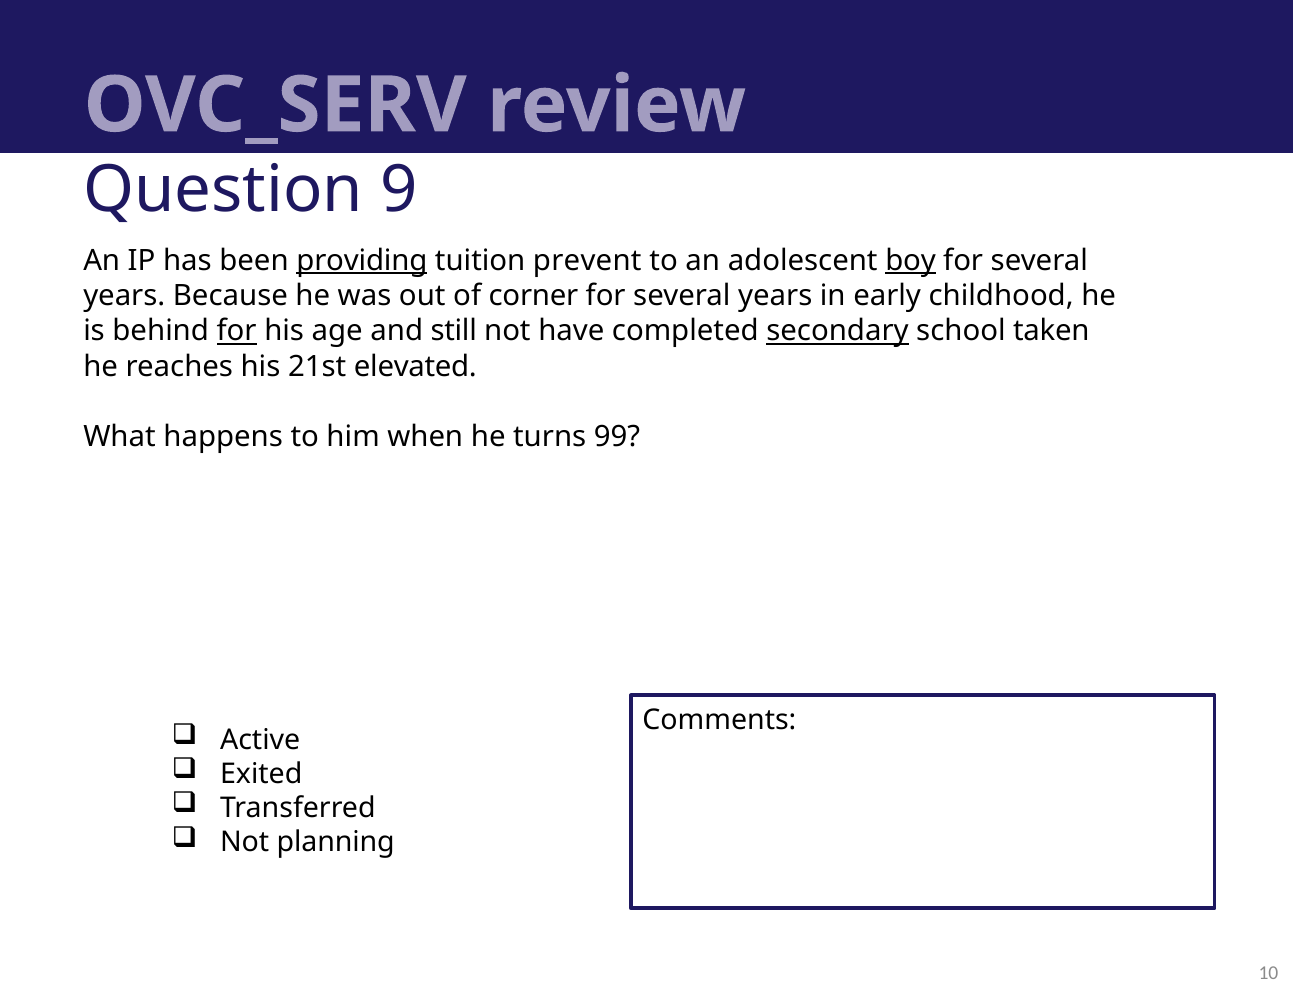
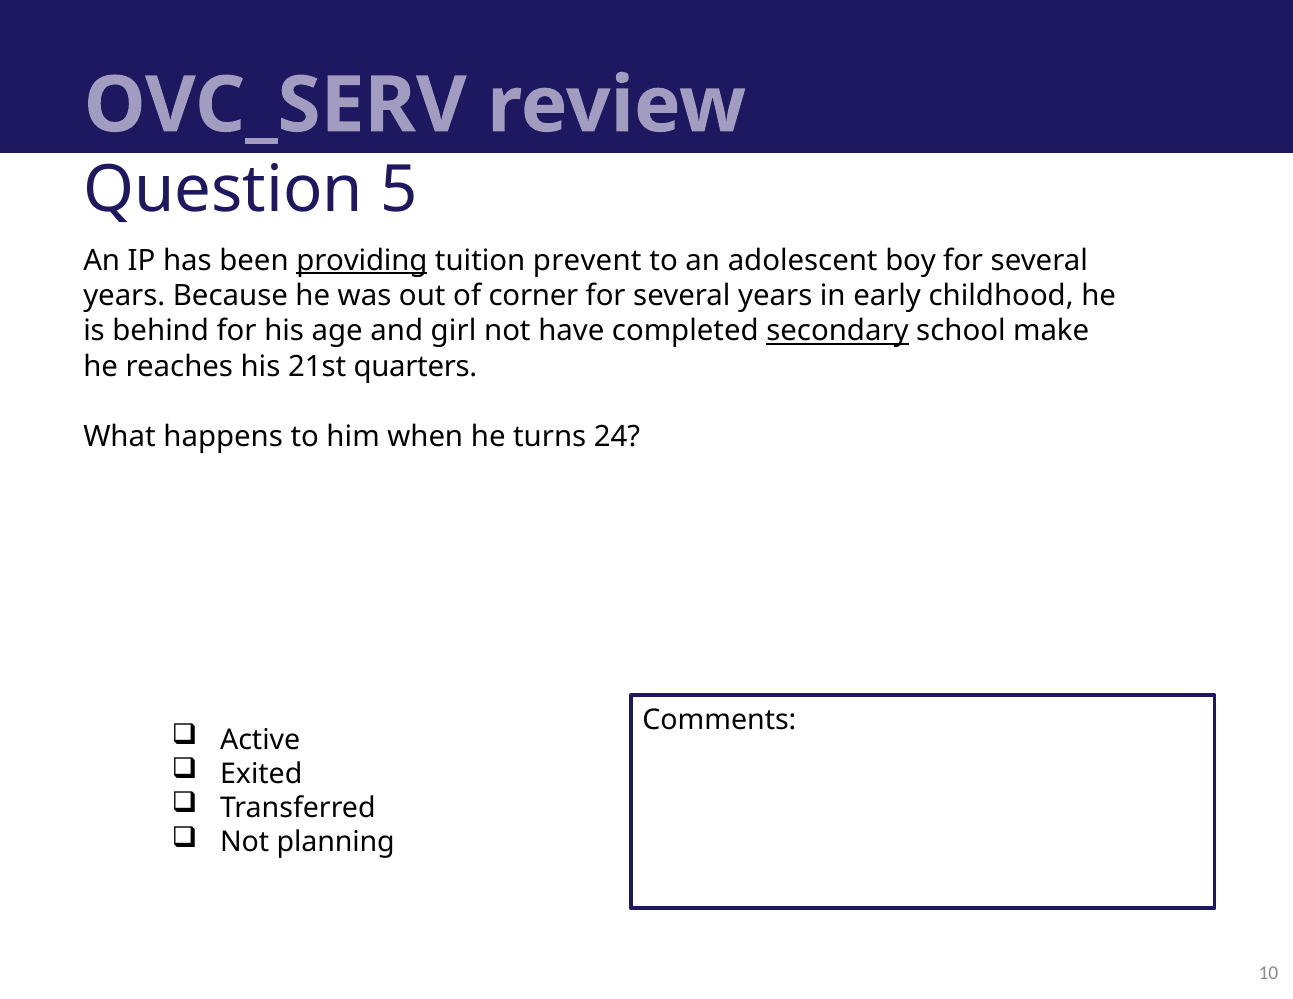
9: 9 -> 5 (399, 190)
boy underline: present -> none (911, 261)
for underline: present -> none (237, 331)
still: still -> girl (454, 331)
taken: taken -> make (1051, 331)
elevated: elevated -> quarters (415, 366)
99: 99 -> 24 (617, 437)
